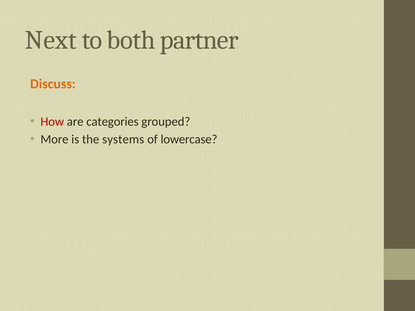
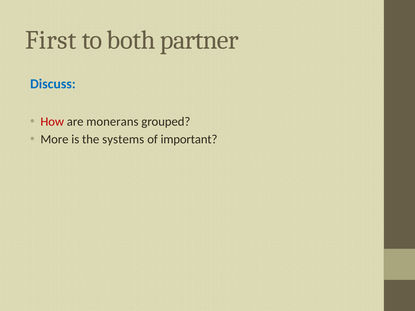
Next: Next -> First (51, 40)
Discuss colour: orange -> blue (53, 84)
categories: categories -> monerans (112, 122)
lowercase: lowercase -> important (189, 139)
